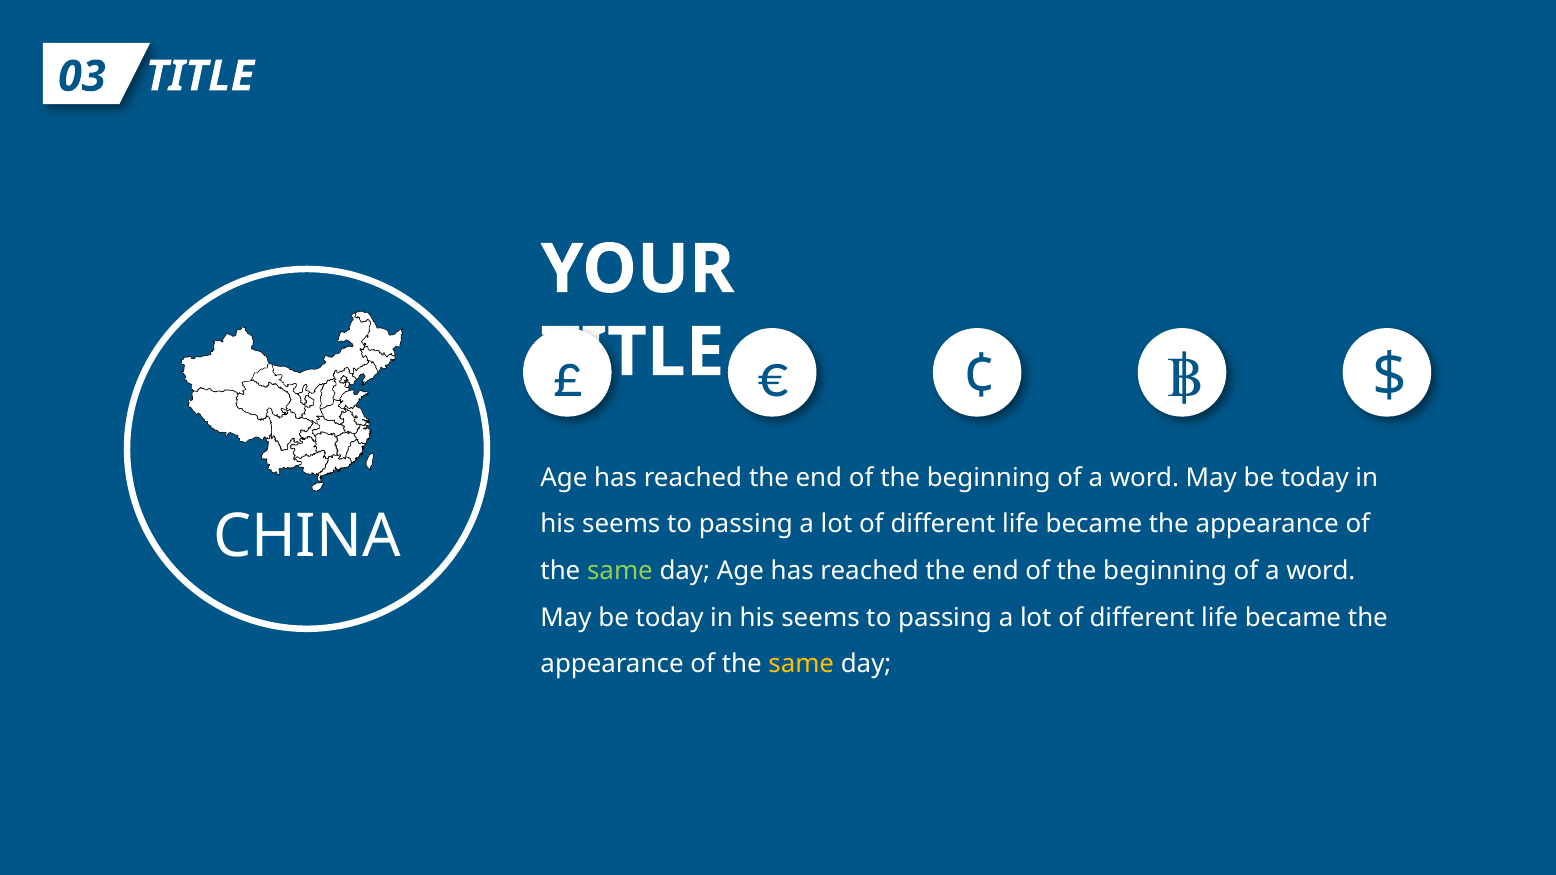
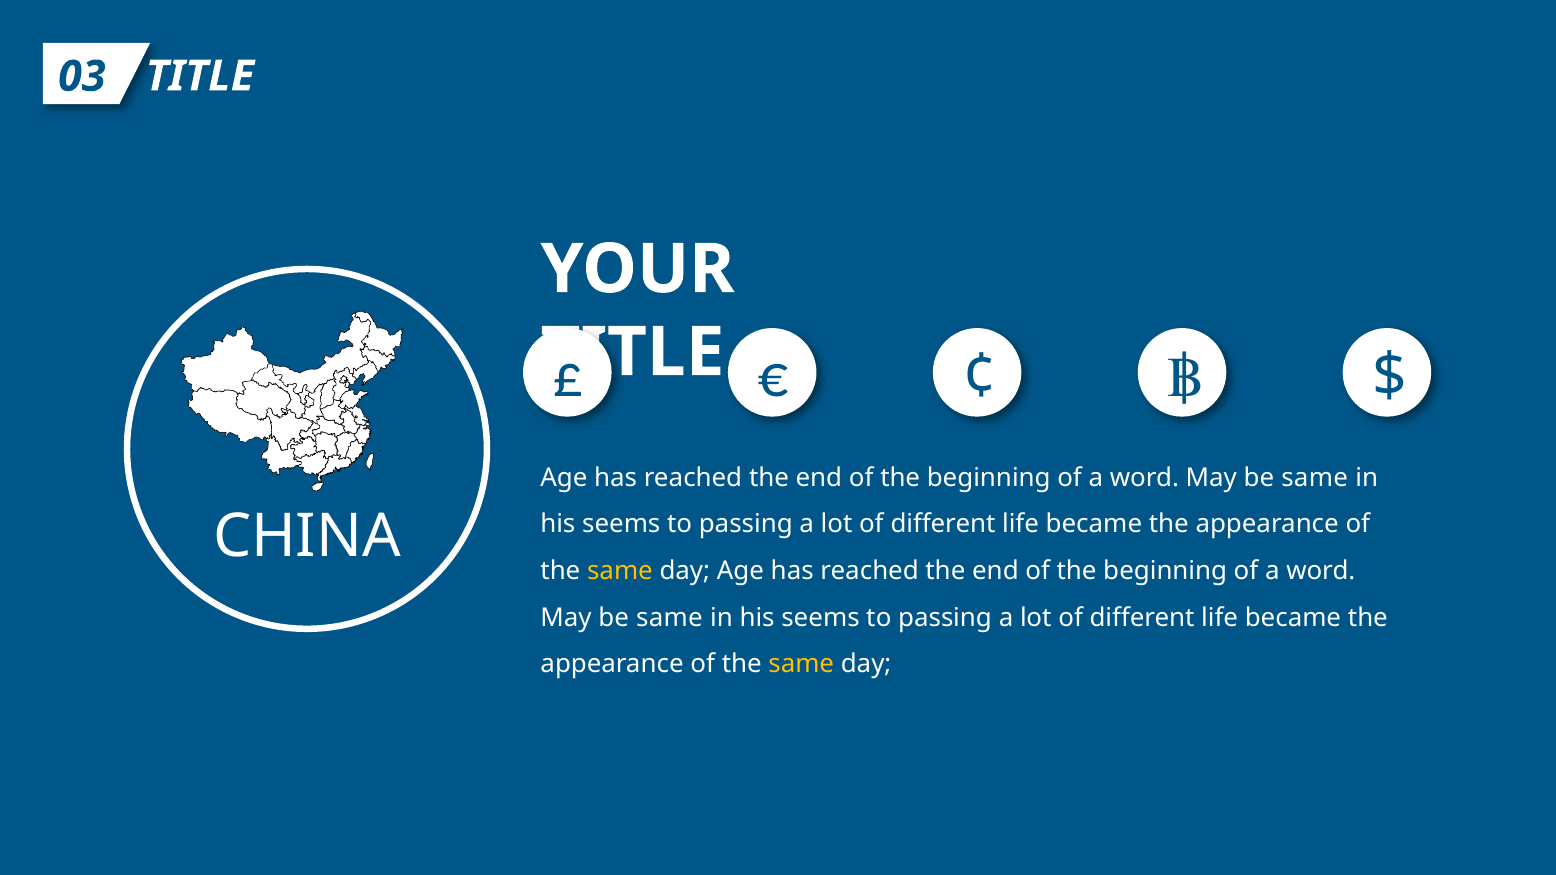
today: today -> same (1315, 478)
same colour: light green -> yellow (620, 571)
today: today -> same (669, 618)
